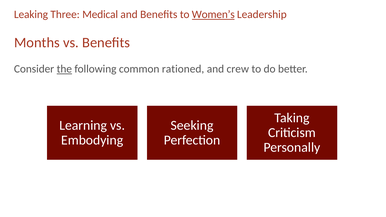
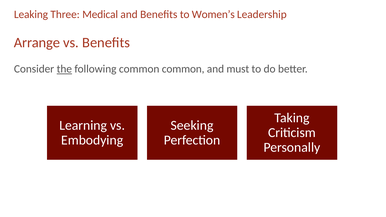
Women’s underline: present -> none (213, 15)
Months: Months -> Arrange (37, 43)
common rationed: rationed -> common (183, 69)
crew: crew -> must (238, 69)
